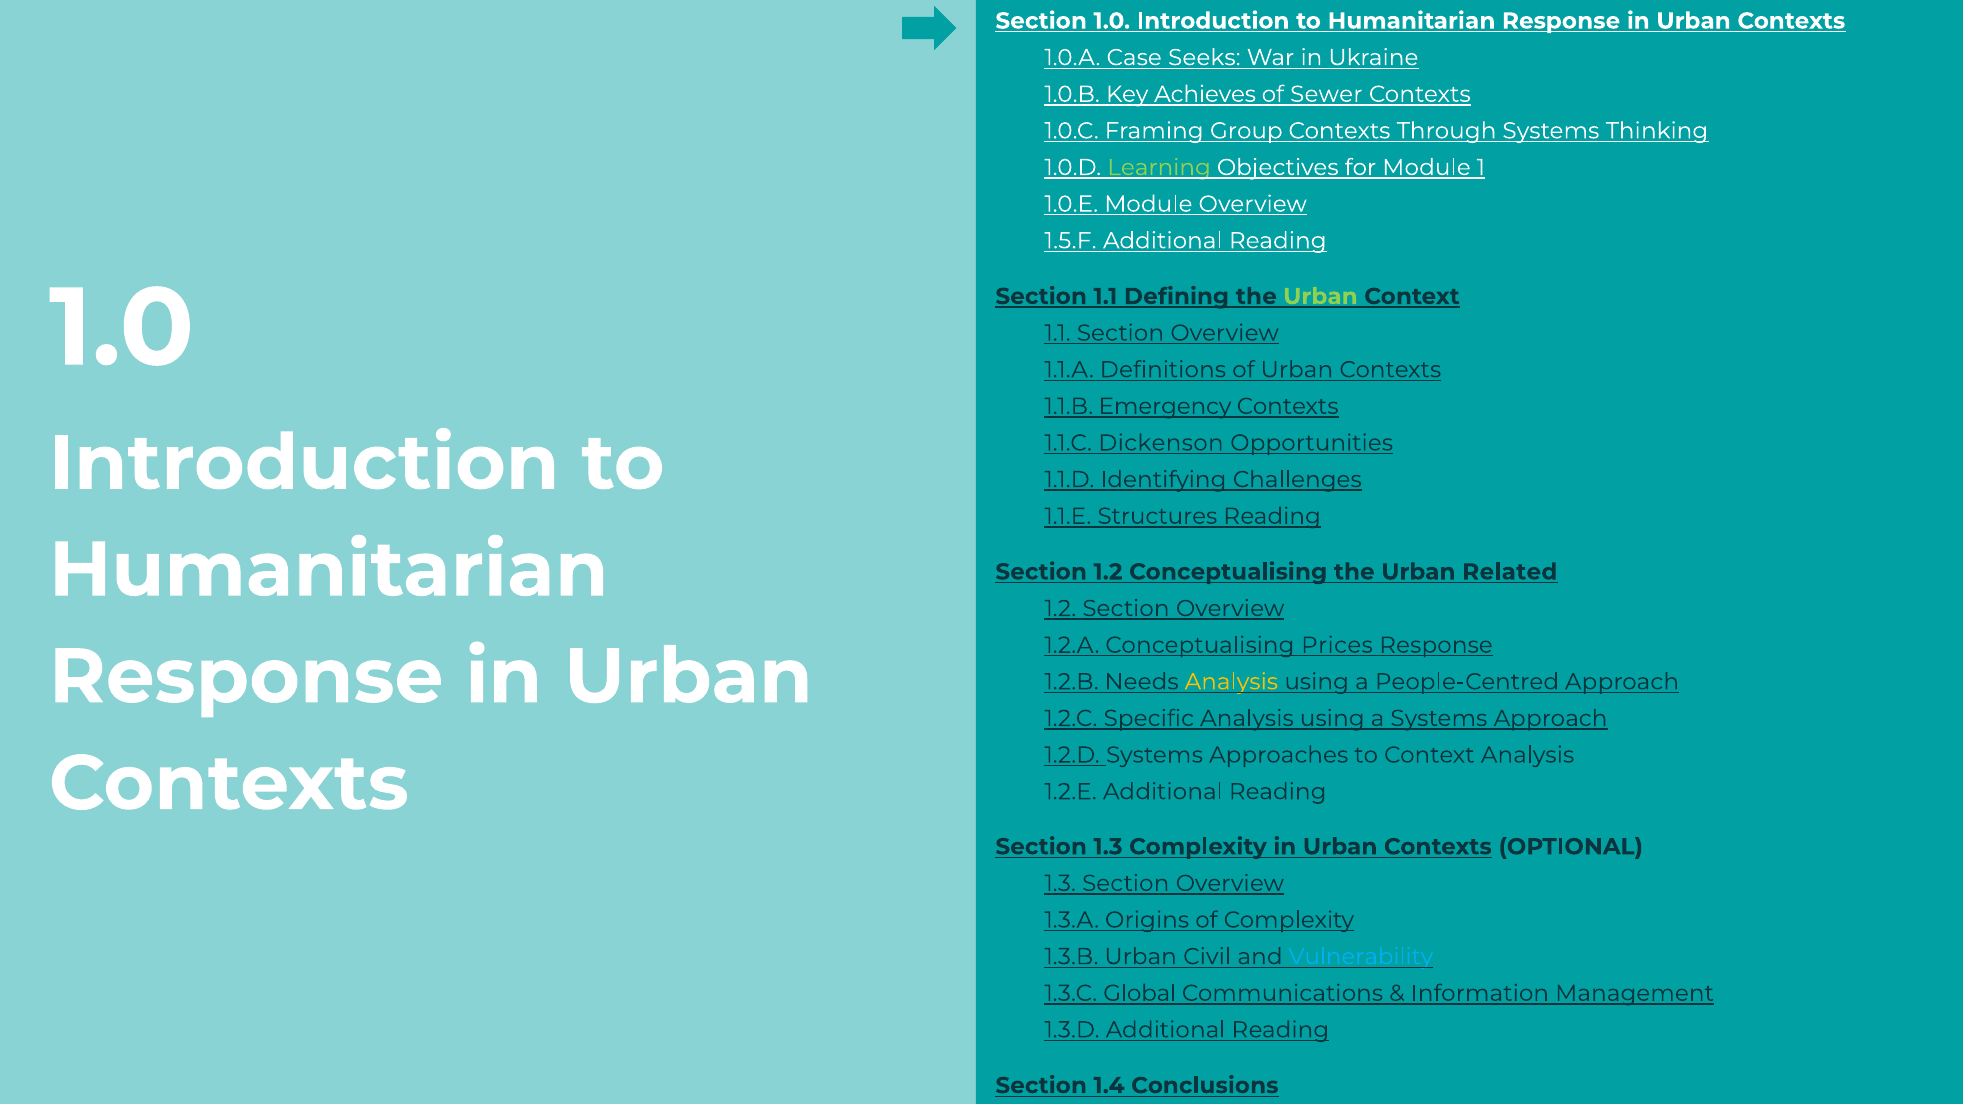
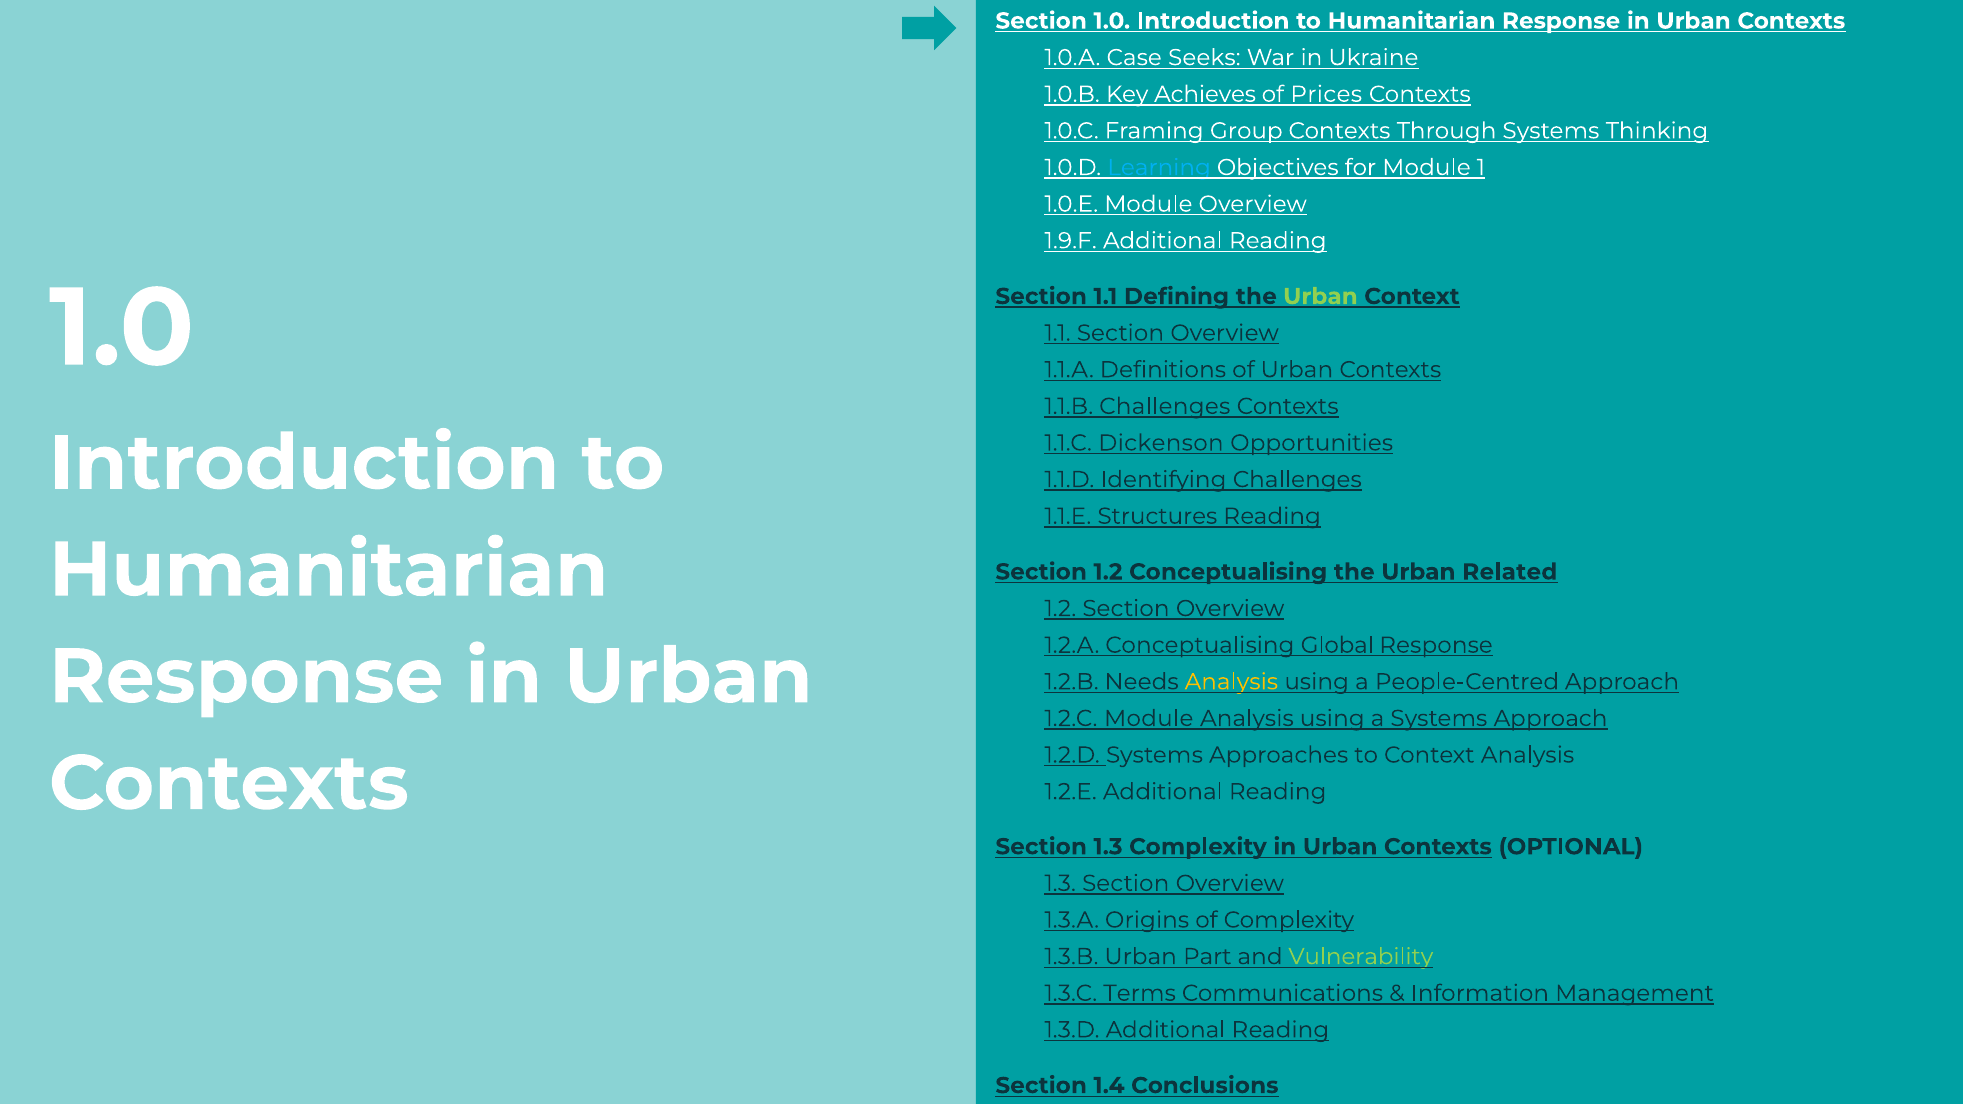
Sewer: Sewer -> Prices (1326, 94)
Learning colour: light green -> light blue (1159, 167)
1.5.F: 1.5.F -> 1.9.F (1071, 241)
1.1.B Emergency: Emergency -> Challenges (1165, 406)
Prices: Prices -> Global (1337, 645)
1.2.C Specific: Specific -> Module (1149, 719)
Civil: Civil -> Part (1207, 957)
Vulnerability colour: light blue -> light green (1361, 957)
Global: Global -> Terms (1140, 993)
